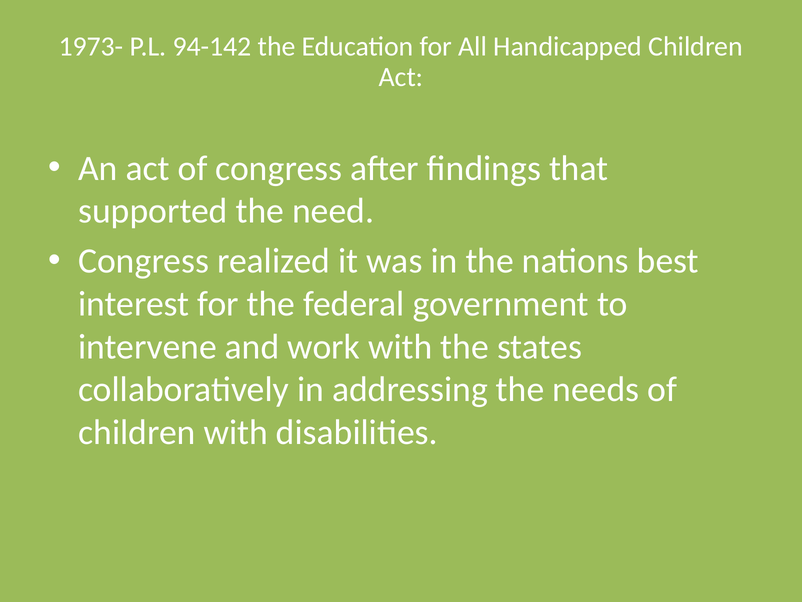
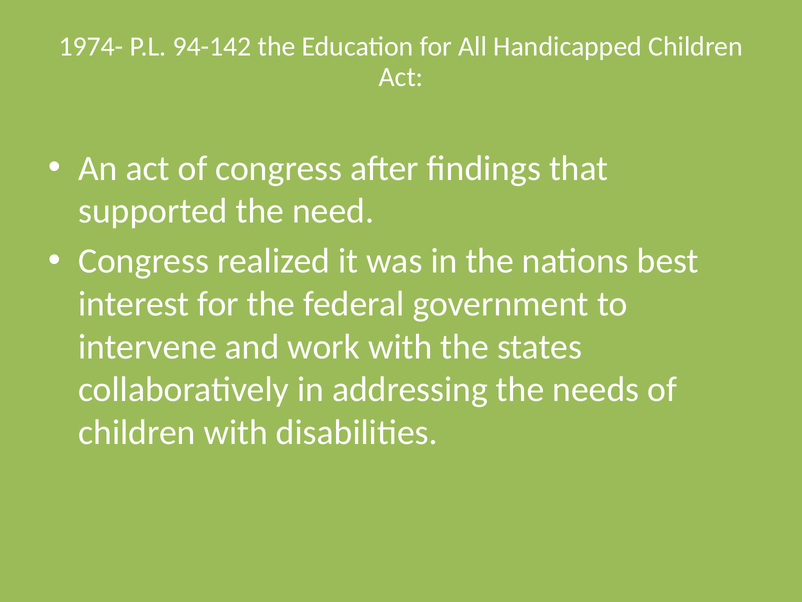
1973-: 1973- -> 1974- (91, 47)
